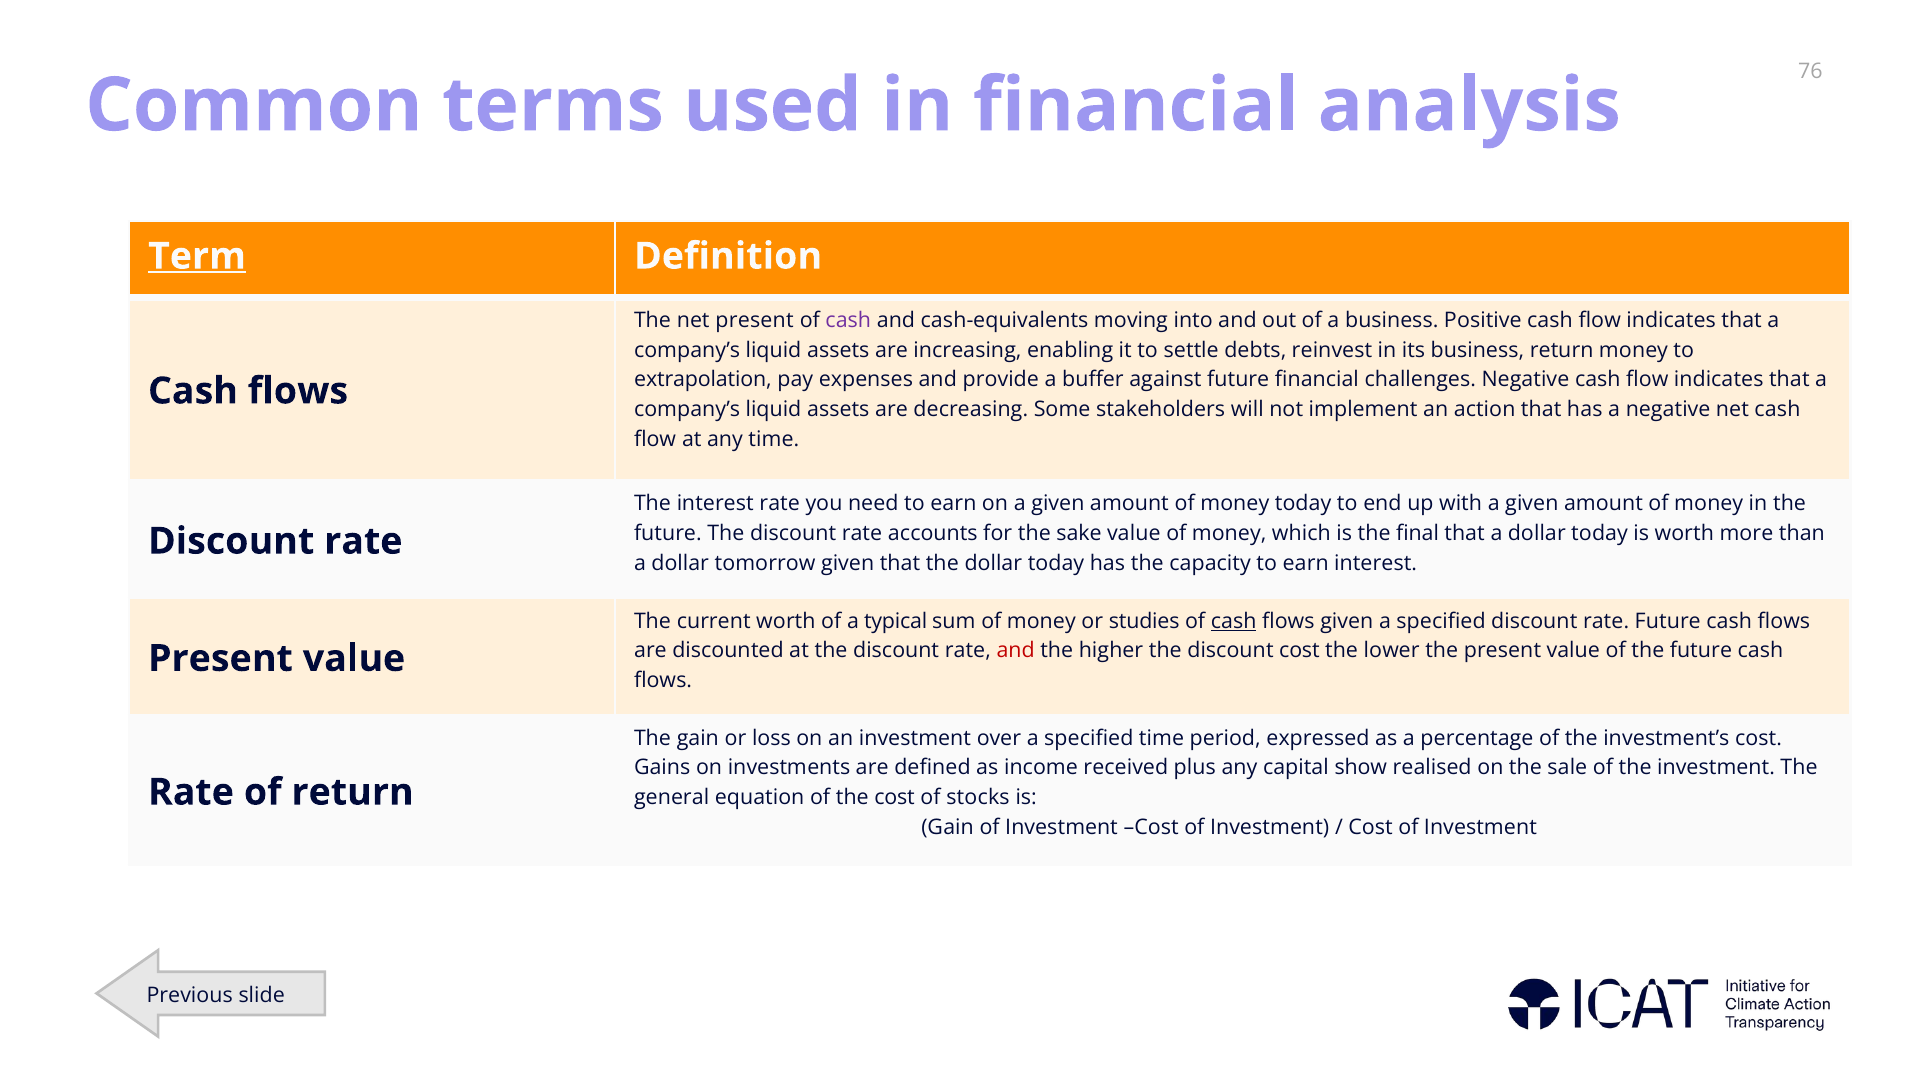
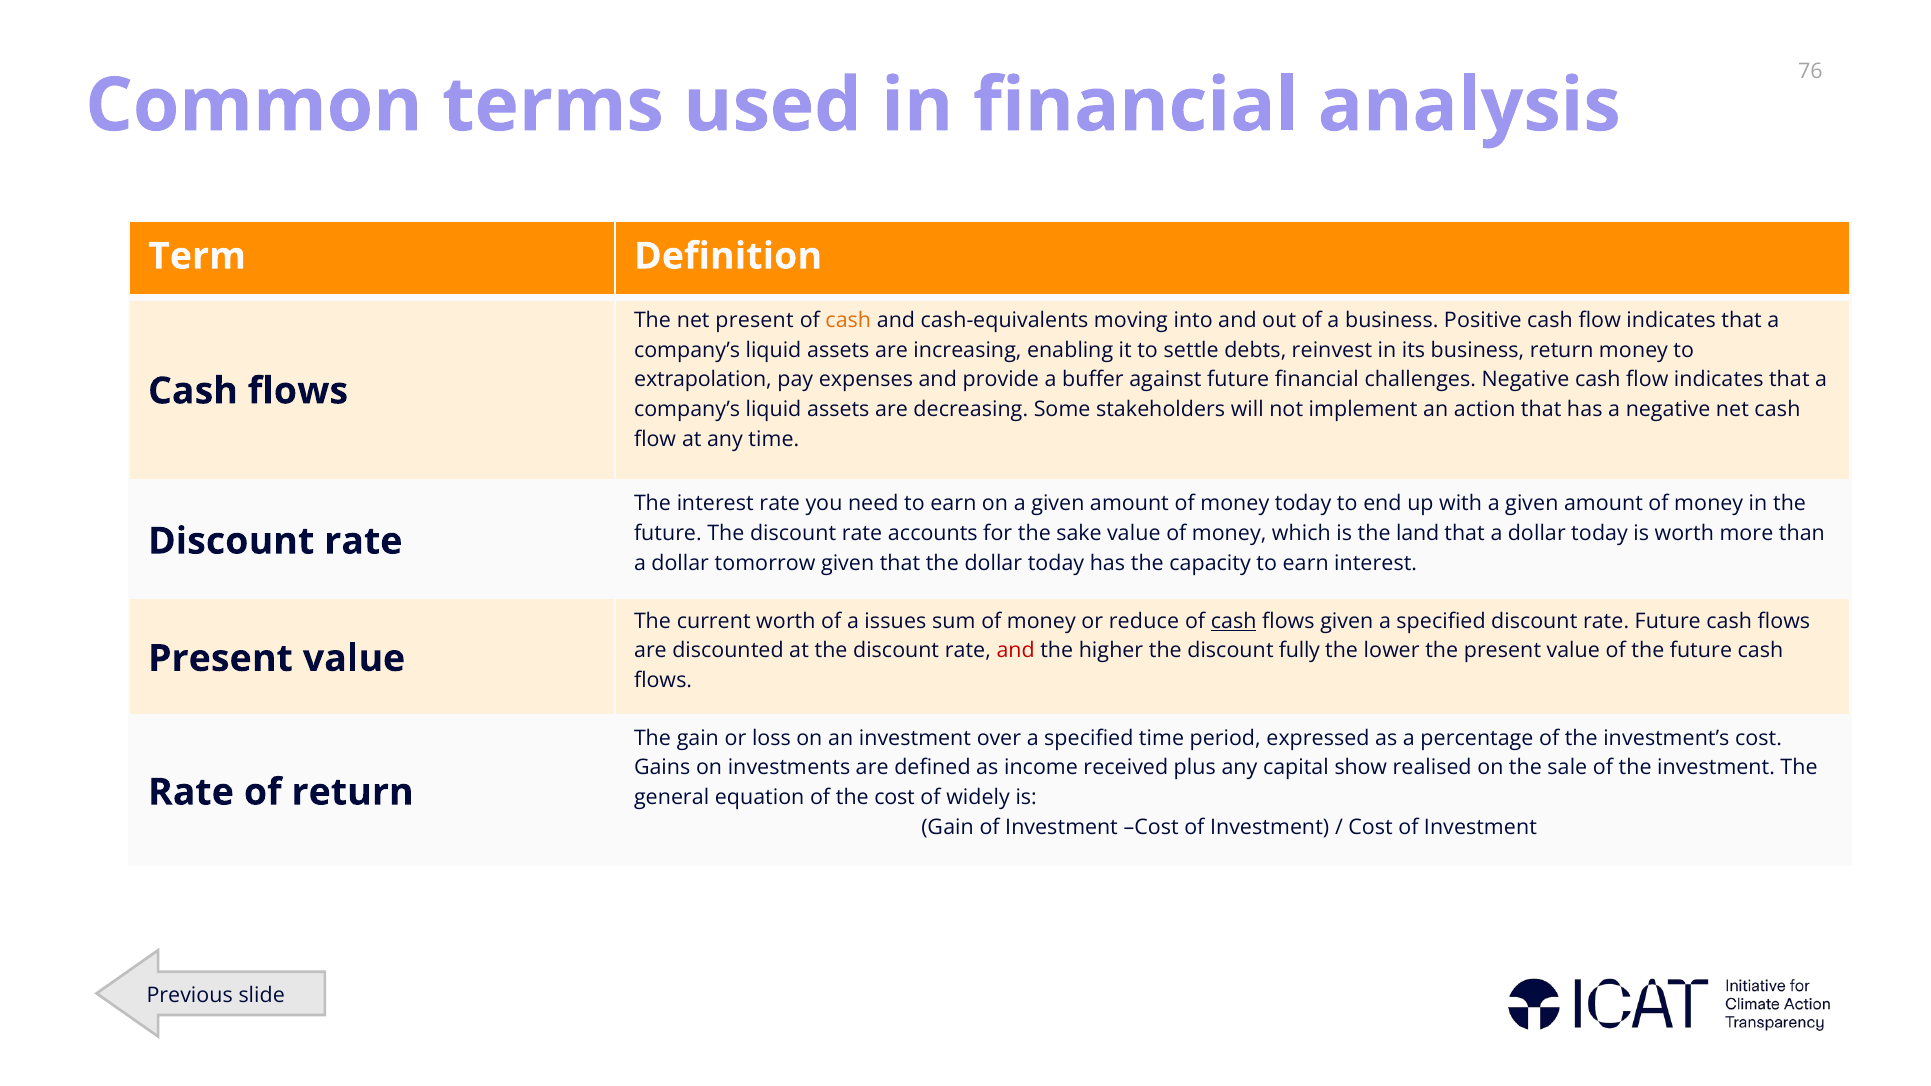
Term underline: present -> none (197, 256)
cash colour: purple -> orange (848, 321)
final: final -> land (1418, 533)
typical: typical -> issues (895, 621)
studies: studies -> reduce (1144, 621)
discount cost: cost -> fully (1299, 651)
stocks: stocks -> widely (978, 798)
